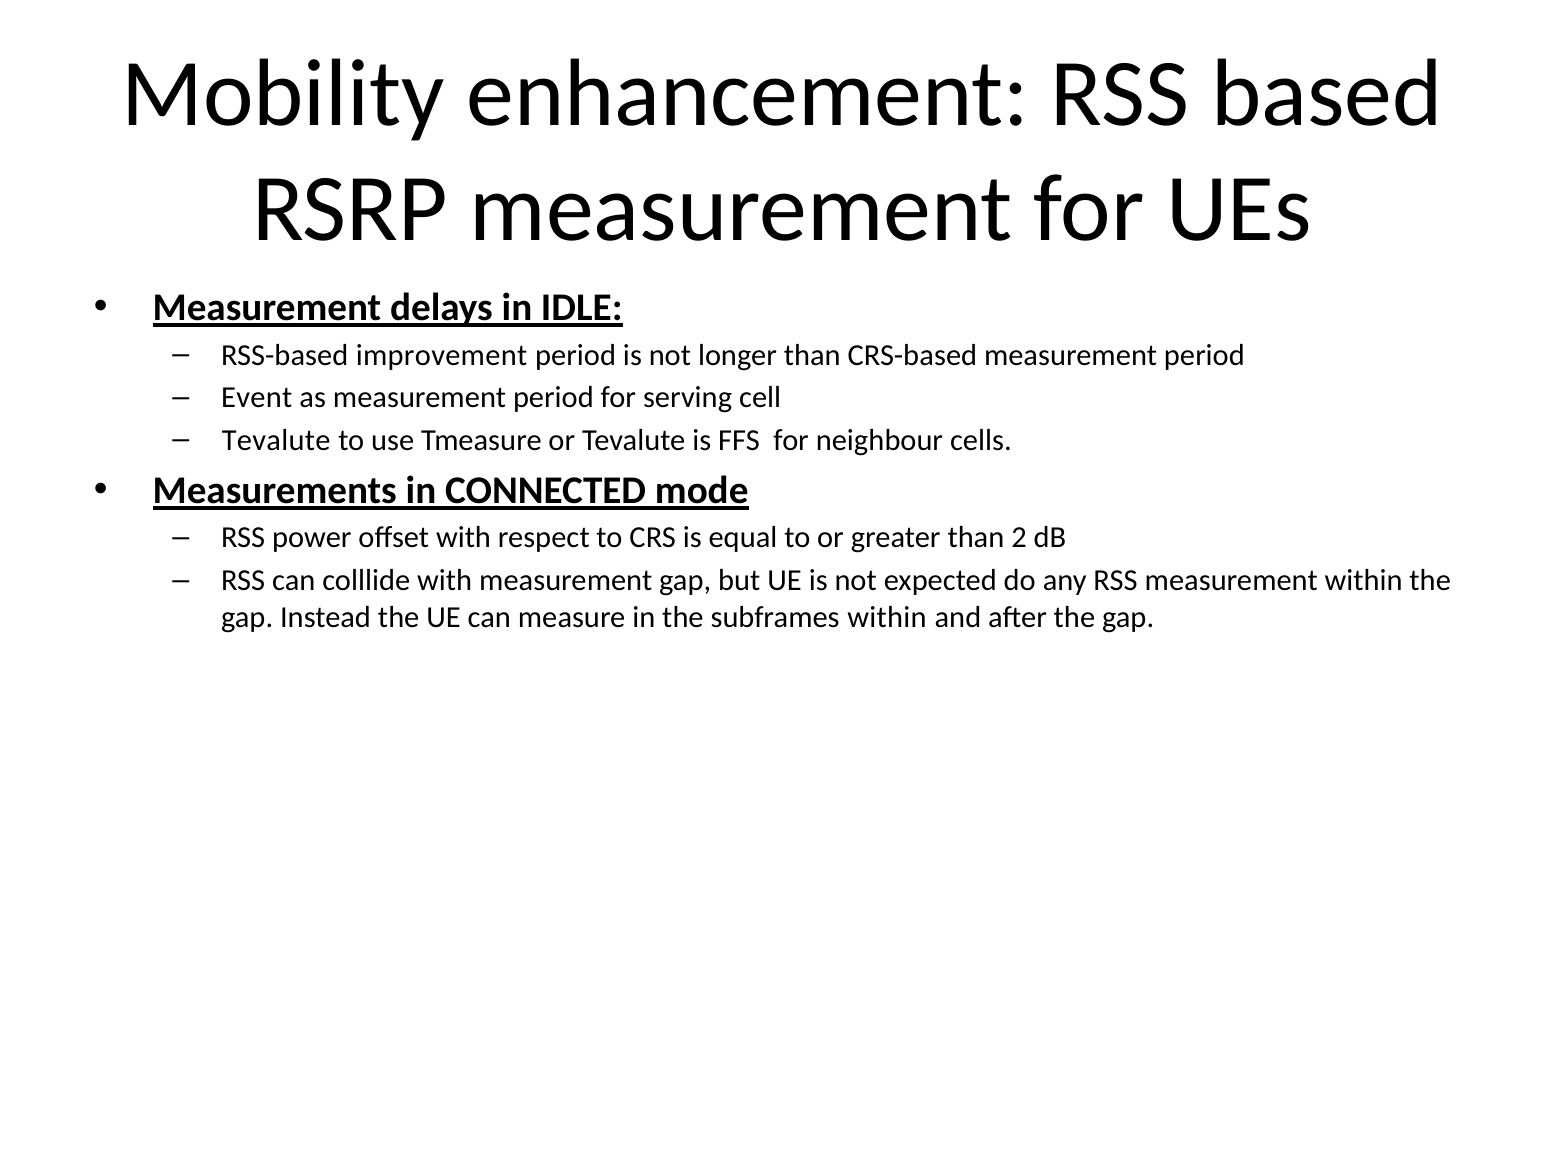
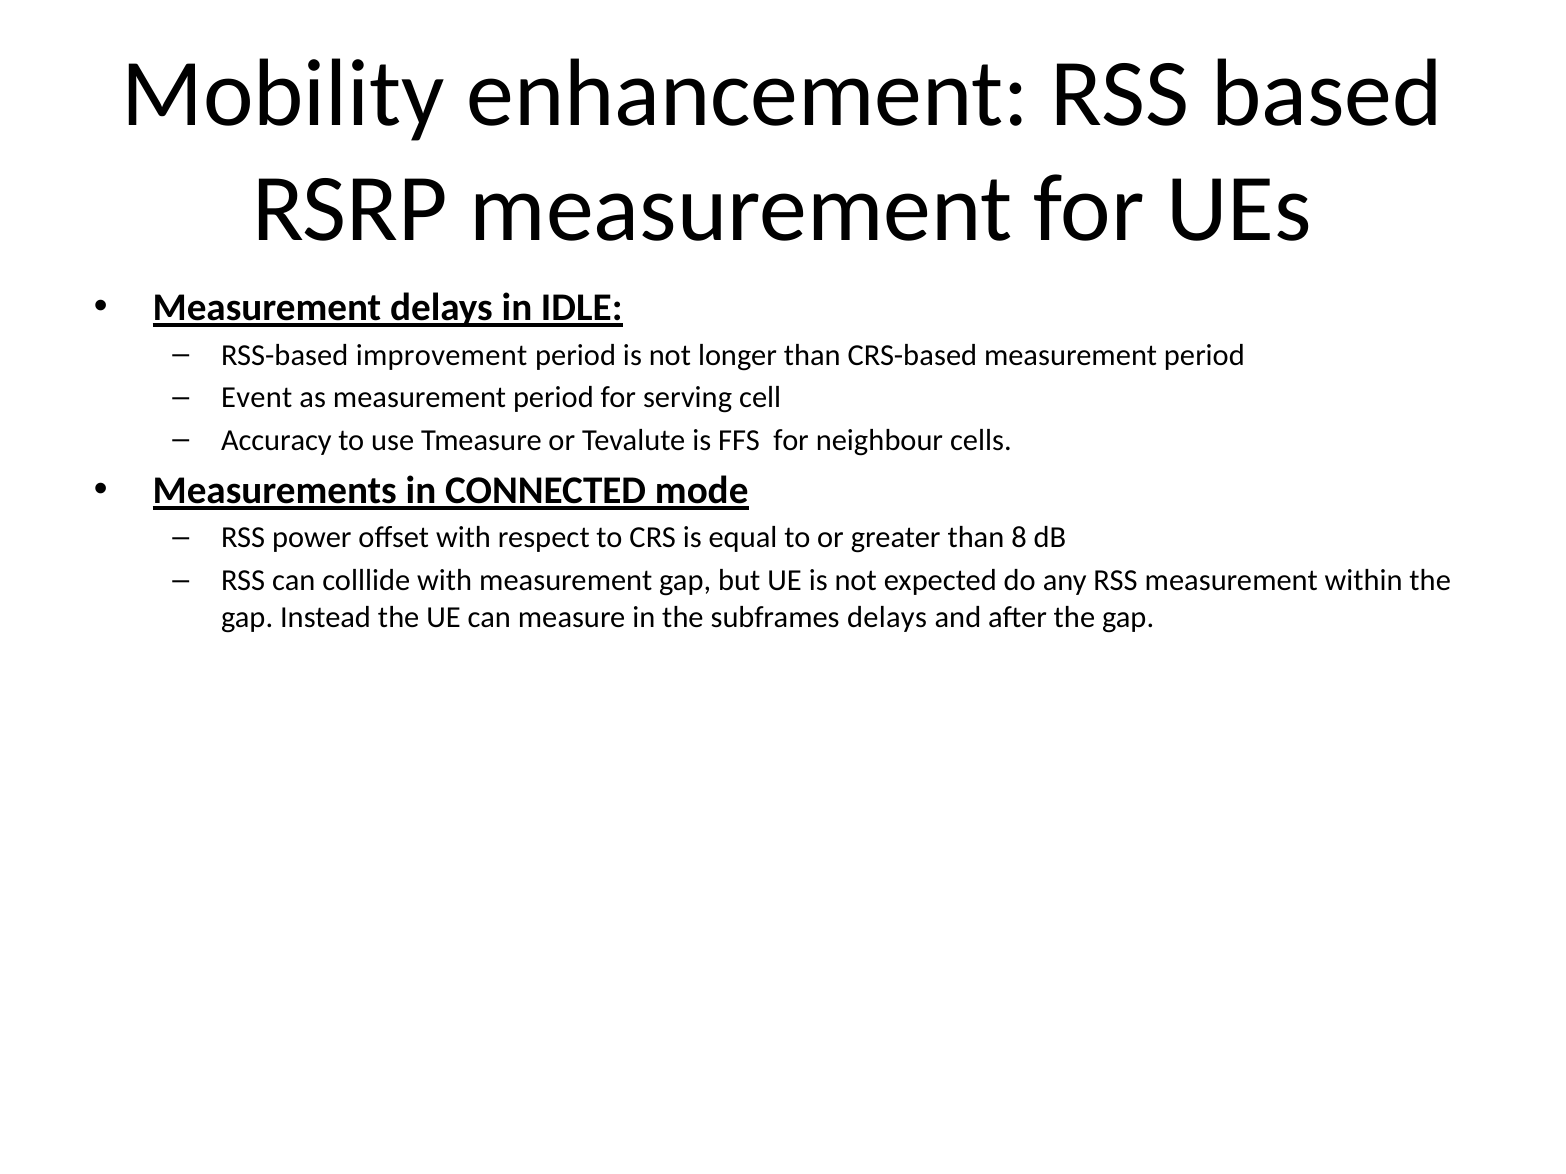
Tevalute: Tevalute -> Accuracy (276, 441)
2: 2 -> 8 (1019, 538)
subframes within: within -> delays (887, 617)
